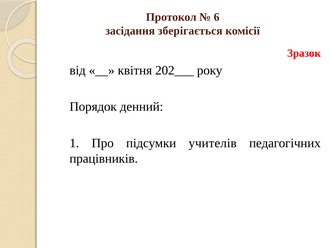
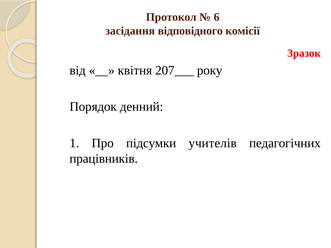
зберігається: зберігається -> відповідного (190, 31)
202___: 202___ -> 207___ (175, 70)
